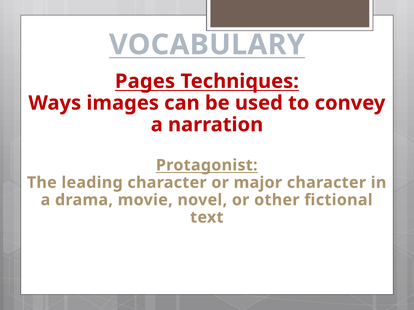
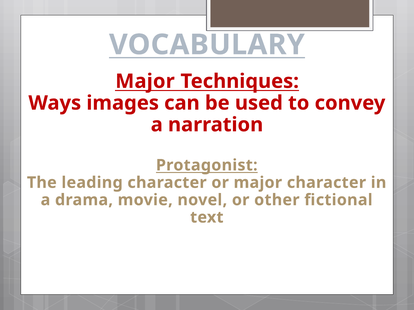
Pages: Pages -> Major (145, 81)
